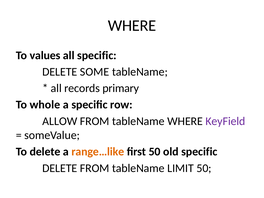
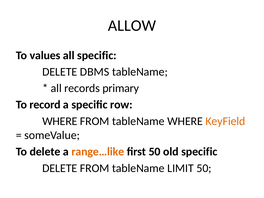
WHERE: WHERE -> ALLOW (132, 26)
SOME: SOME -> DBMS (95, 72)
whole: whole -> record (45, 105)
ALLOW: ALLOW -> WHERE (60, 121)
KeyField colour: purple -> orange (225, 121)
